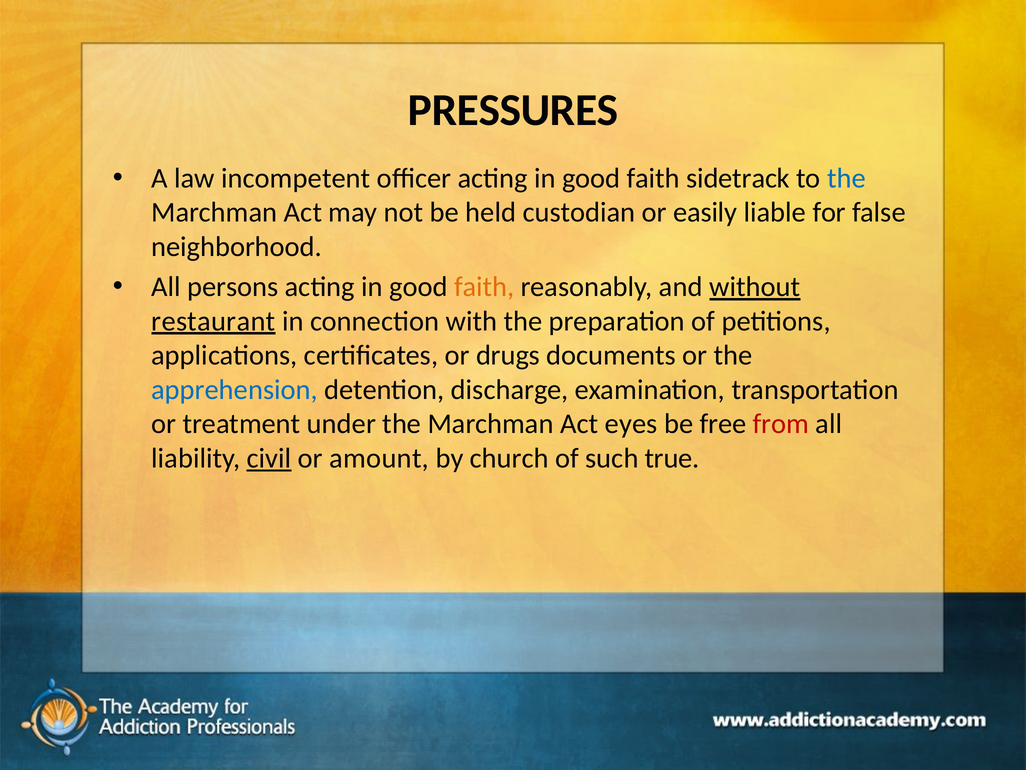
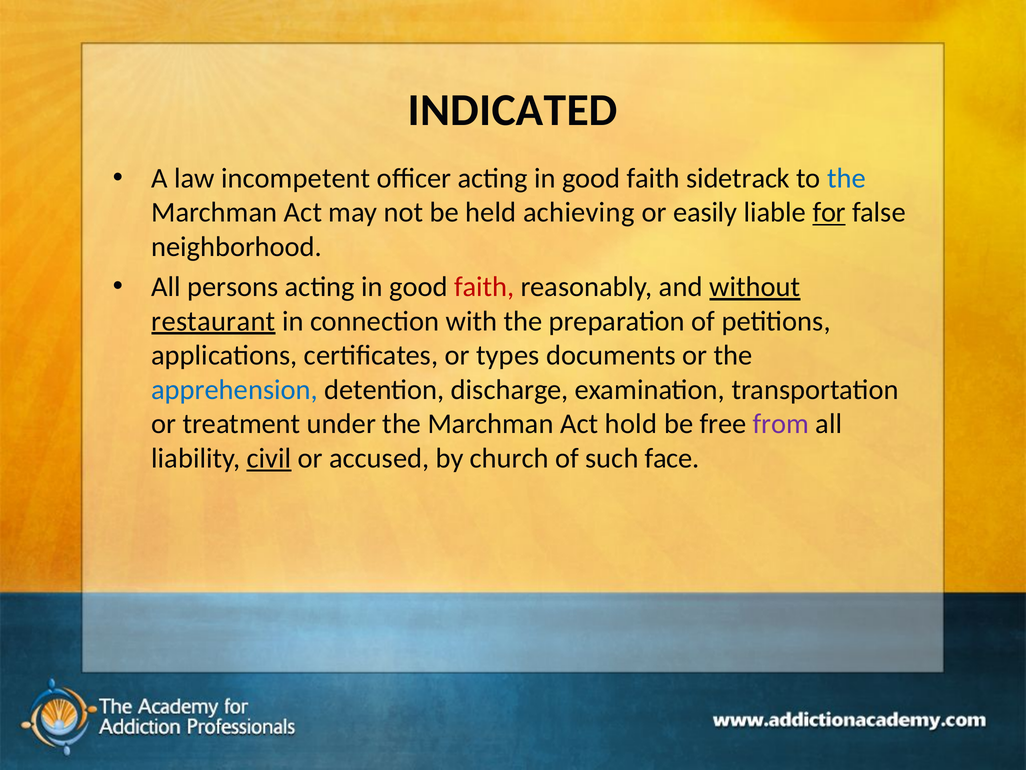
PRESSURES: PRESSURES -> INDICATED (513, 110)
custodian: custodian -> achieving (579, 212)
for underline: none -> present (829, 212)
faith colour: orange -> red (484, 287)
drugs: drugs -> types (508, 355)
eyes: eyes -> hold (631, 424)
from colour: red -> purple (781, 424)
amount: amount -> accused (379, 458)
true: true -> face (672, 458)
